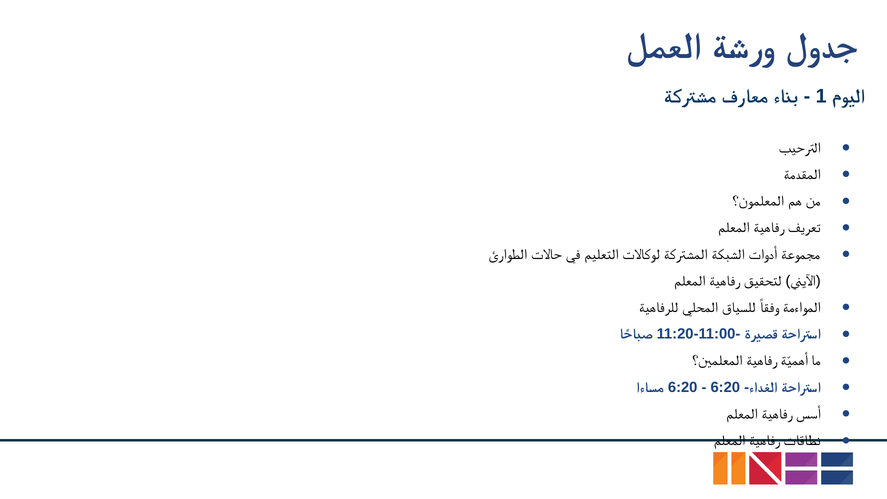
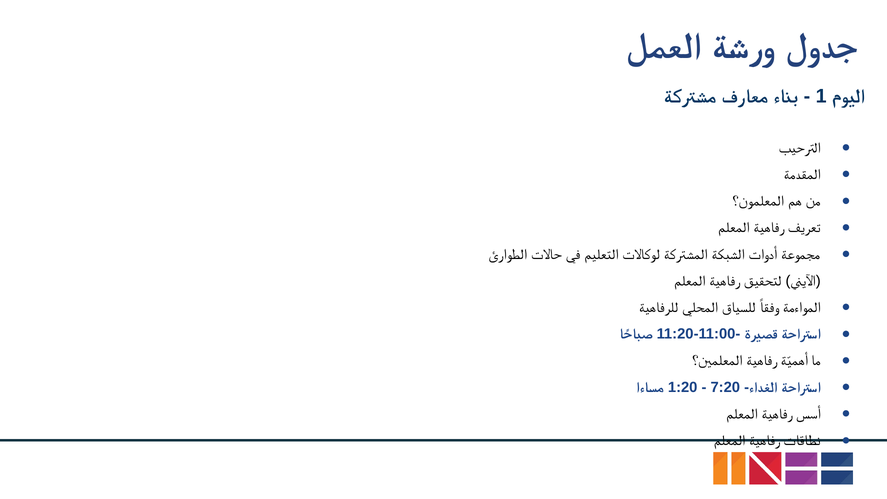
6:20: 6:20 -> 1:20 (683, 387)
6:20: 6:20 -> 7:20 (725, 387)
